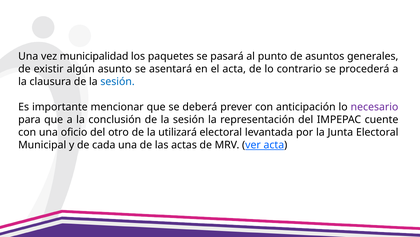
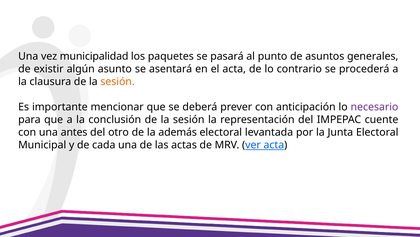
sesión colour: blue -> orange (118, 81)
oficio: oficio -> antes (74, 132)
utilizará: utilizará -> además (178, 132)
